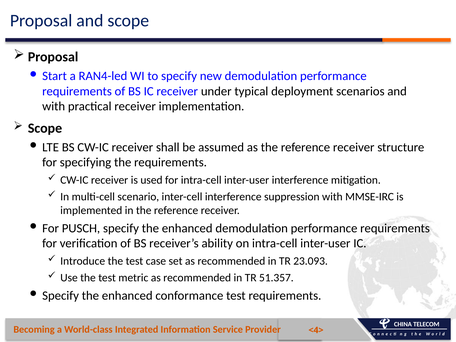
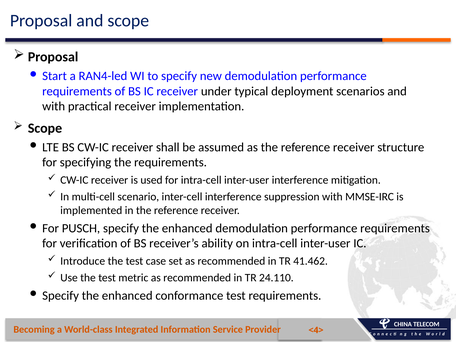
23.093: 23.093 -> 41.462 (311, 261)
51.357: 51.357 -> 24.110 (276, 278)
